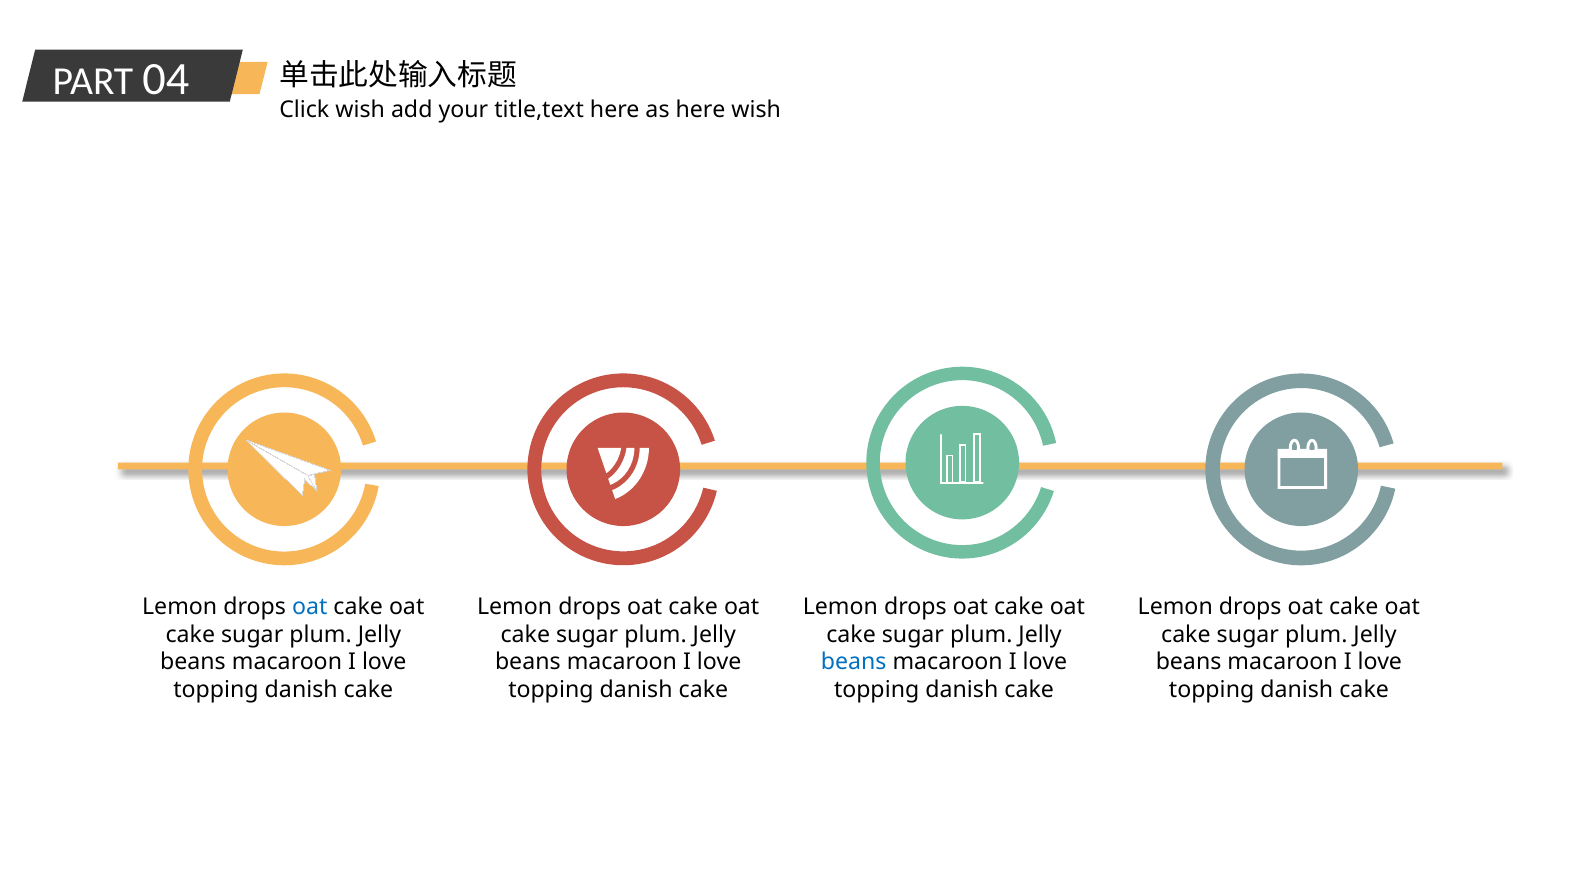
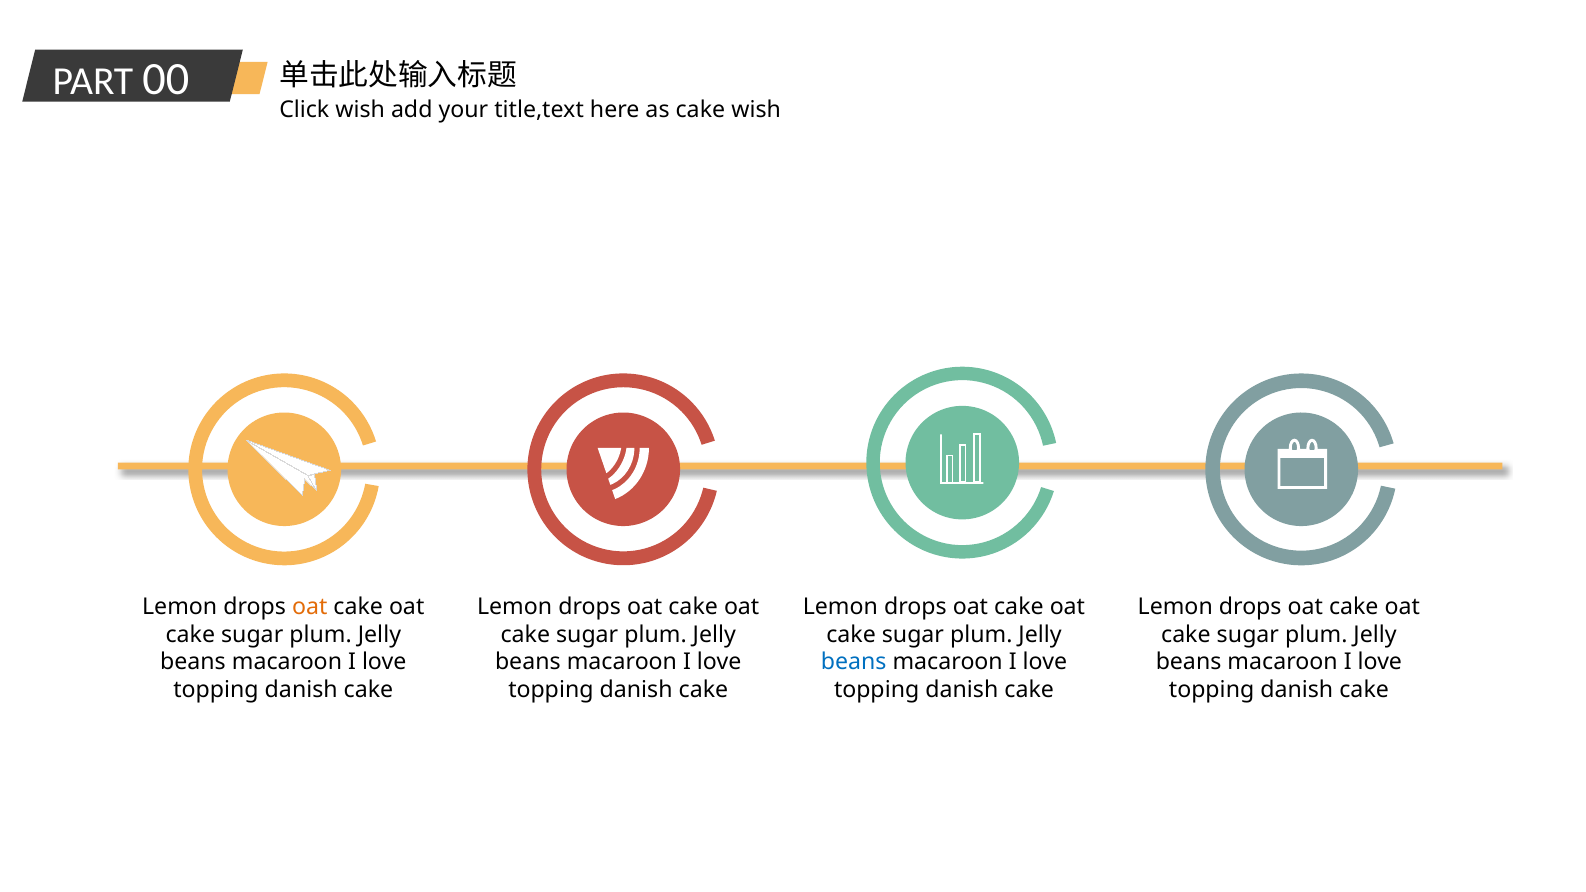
04: 04 -> 00 (166, 80)
as here: here -> cake (700, 110)
oat colour: blue -> orange (310, 607)
